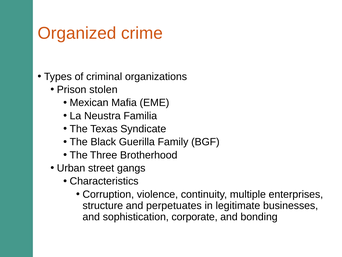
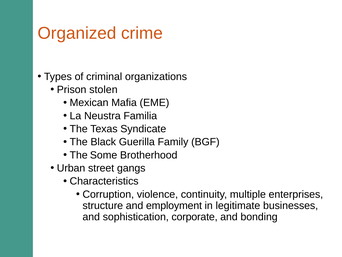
Three: Three -> Some (104, 155)
perpetuates: perpetuates -> employment (174, 205)
